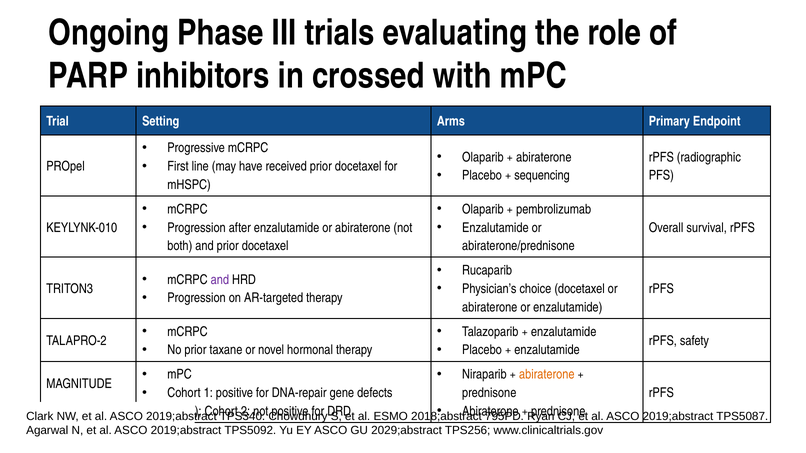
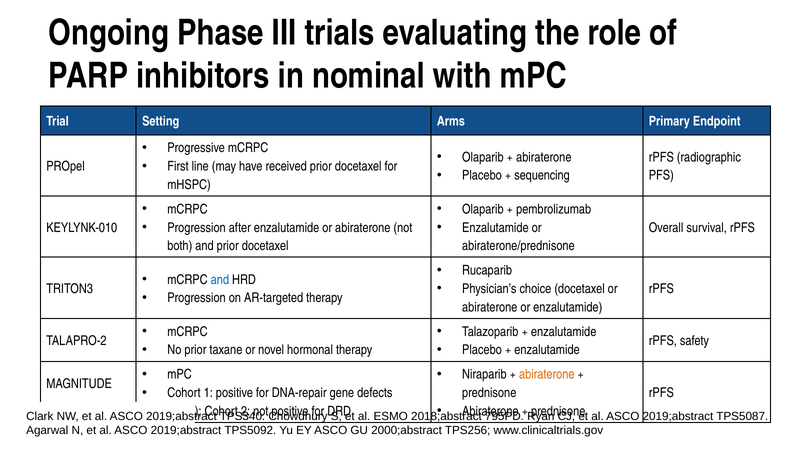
crossed: crossed -> nominal (368, 76)
and colour: purple -> blue (220, 280)
2029;abstract: 2029;abstract -> 2000;abstract (407, 431)
